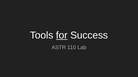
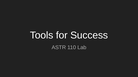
for underline: present -> none (62, 36)
